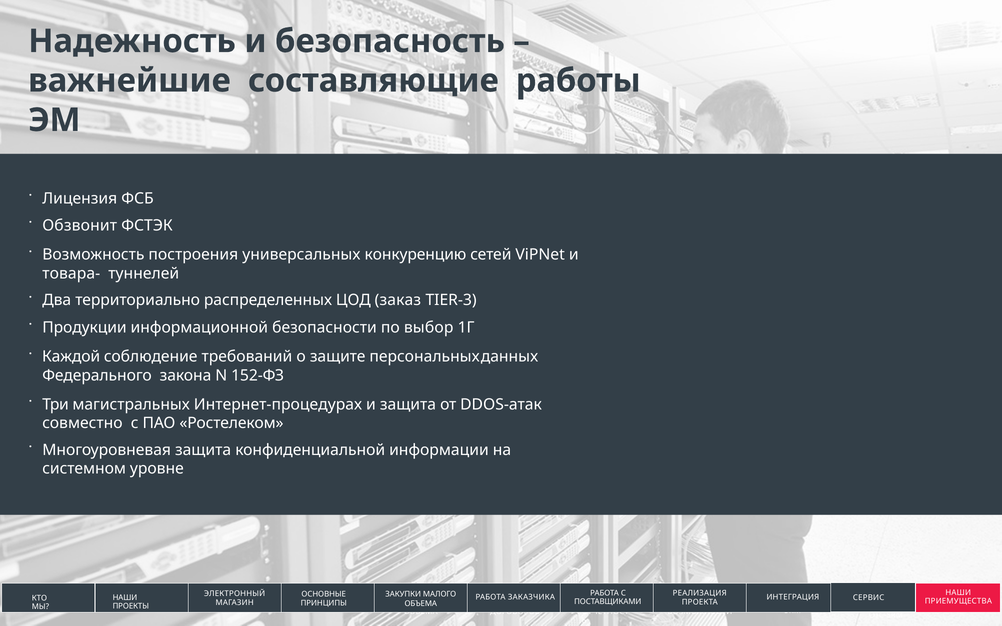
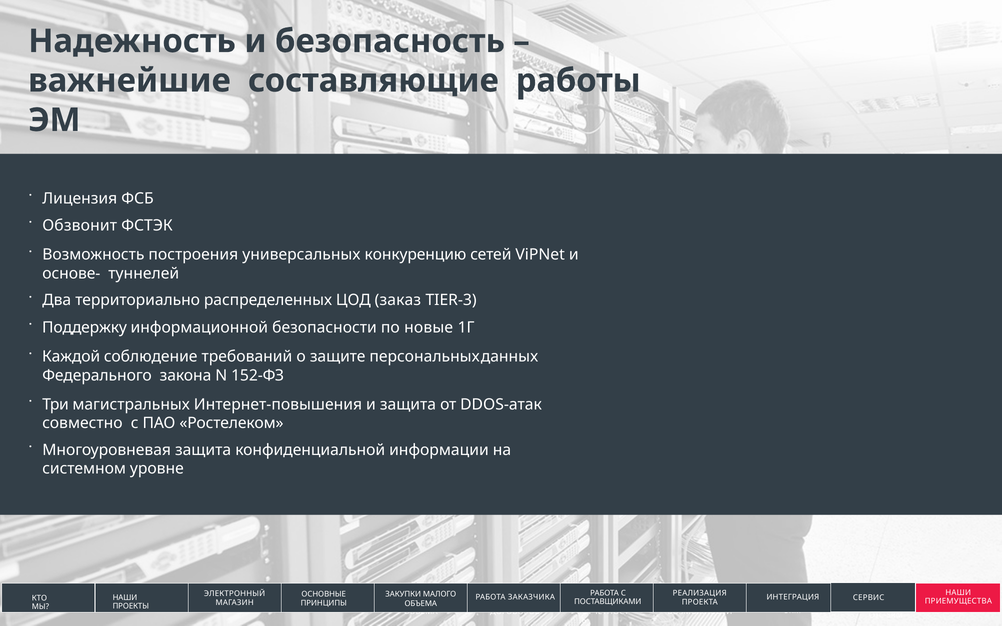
товара-: товара- -> основе- (71, 274)
Продукции: Продукции -> Поддержку (85, 327)
выбор: выбор -> новые (429, 327)
Интернет-процедурах: Интернет-процедурах -> Интернет-повышения (278, 405)
